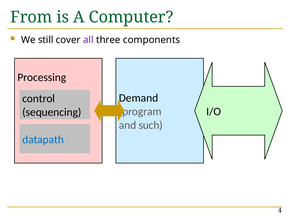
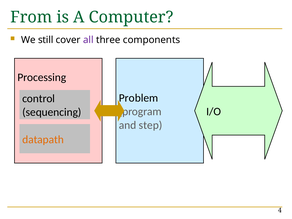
Demand: Demand -> Problem (139, 98)
such: such -> step (151, 125)
datapath colour: blue -> orange (43, 139)
